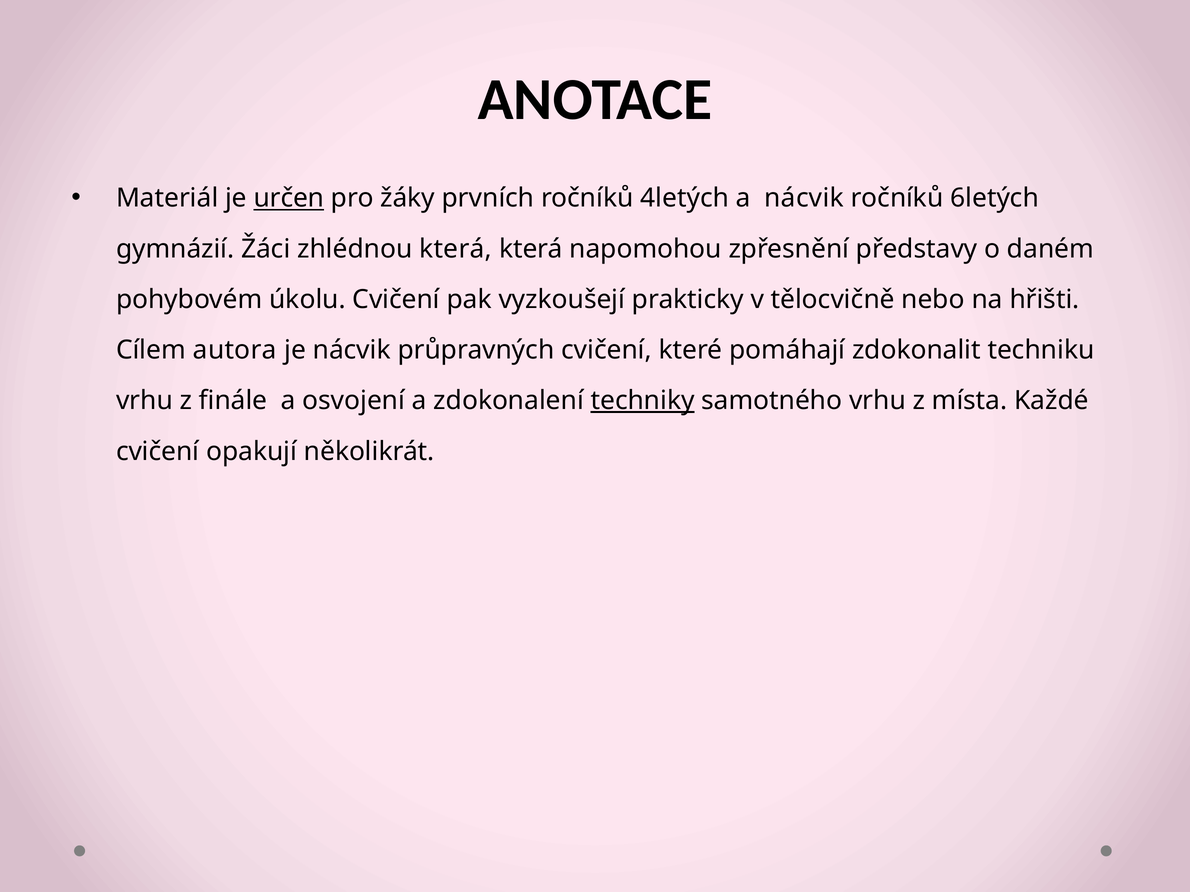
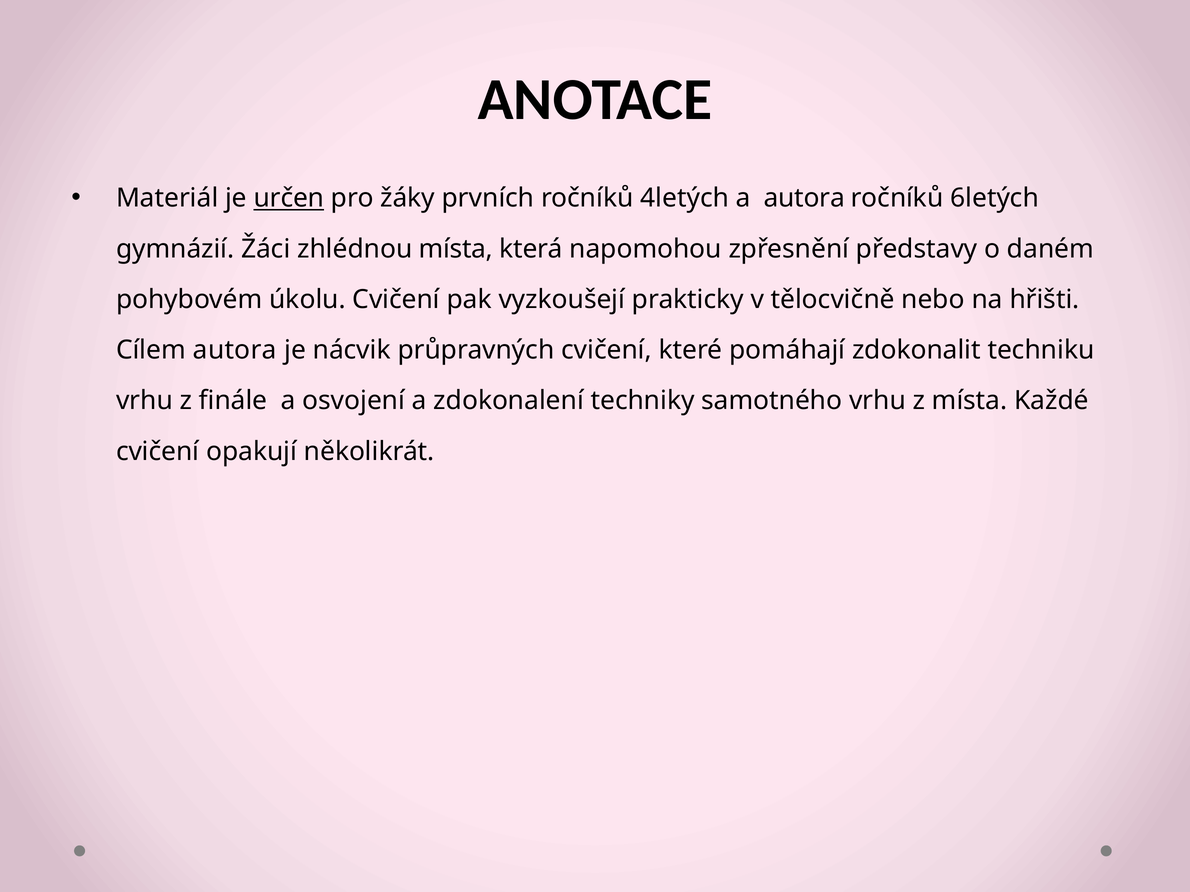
a nácvik: nácvik -> autora (804, 198)
zhlédnou která: která -> místa (456, 249)
techniky underline: present -> none (643, 401)
